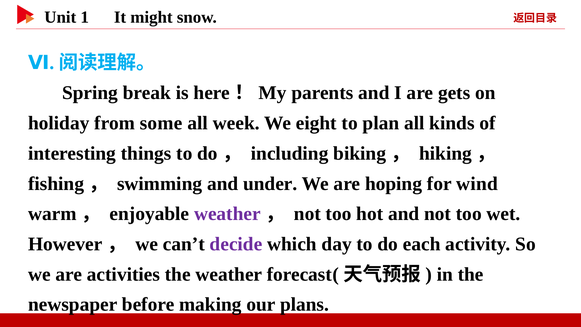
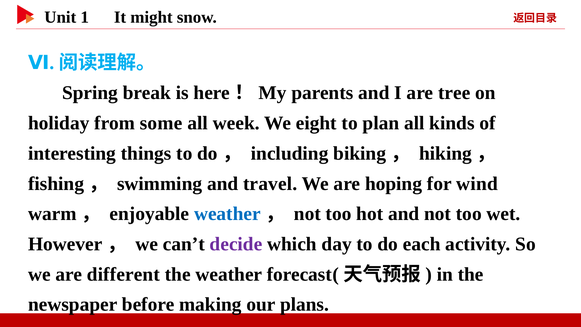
gets: gets -> tree (454, 93)
under: under -> travel (270, 184)
weather colour: purple -> blue (227, 214)
activities: activities -> different (123, 274)
